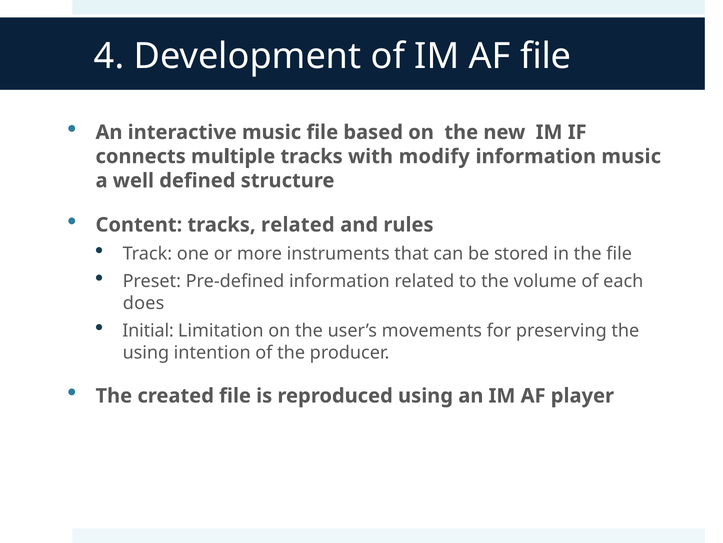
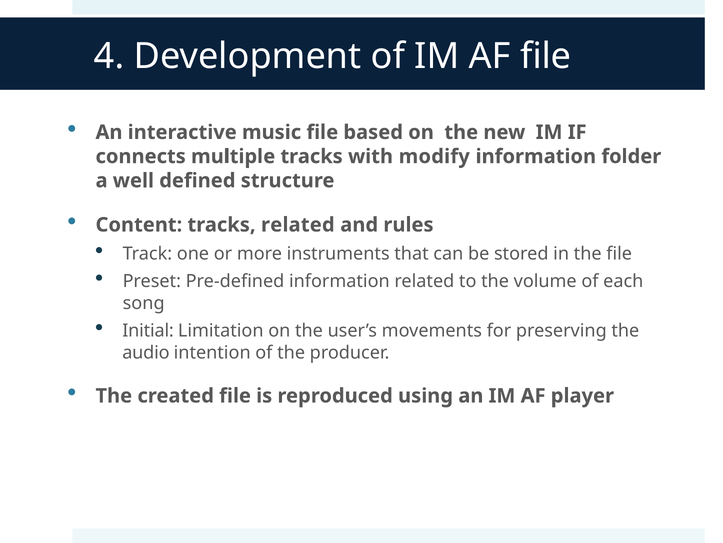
information music: music -> folder (631, 156)
does: does -> song (144, 303)
using: using -> audio (146, 352)
